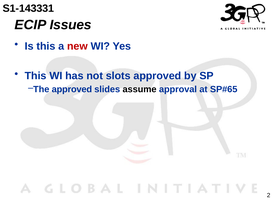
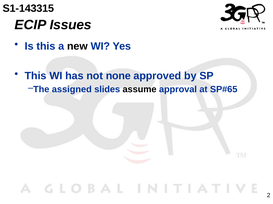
S1-143331: S1-143331 -> S1-143315 (28, 8)
new colour: red -> black (77, 46)
slots: slots -> none (118, 76)
The approved: approved -> assigned (72, 90)
